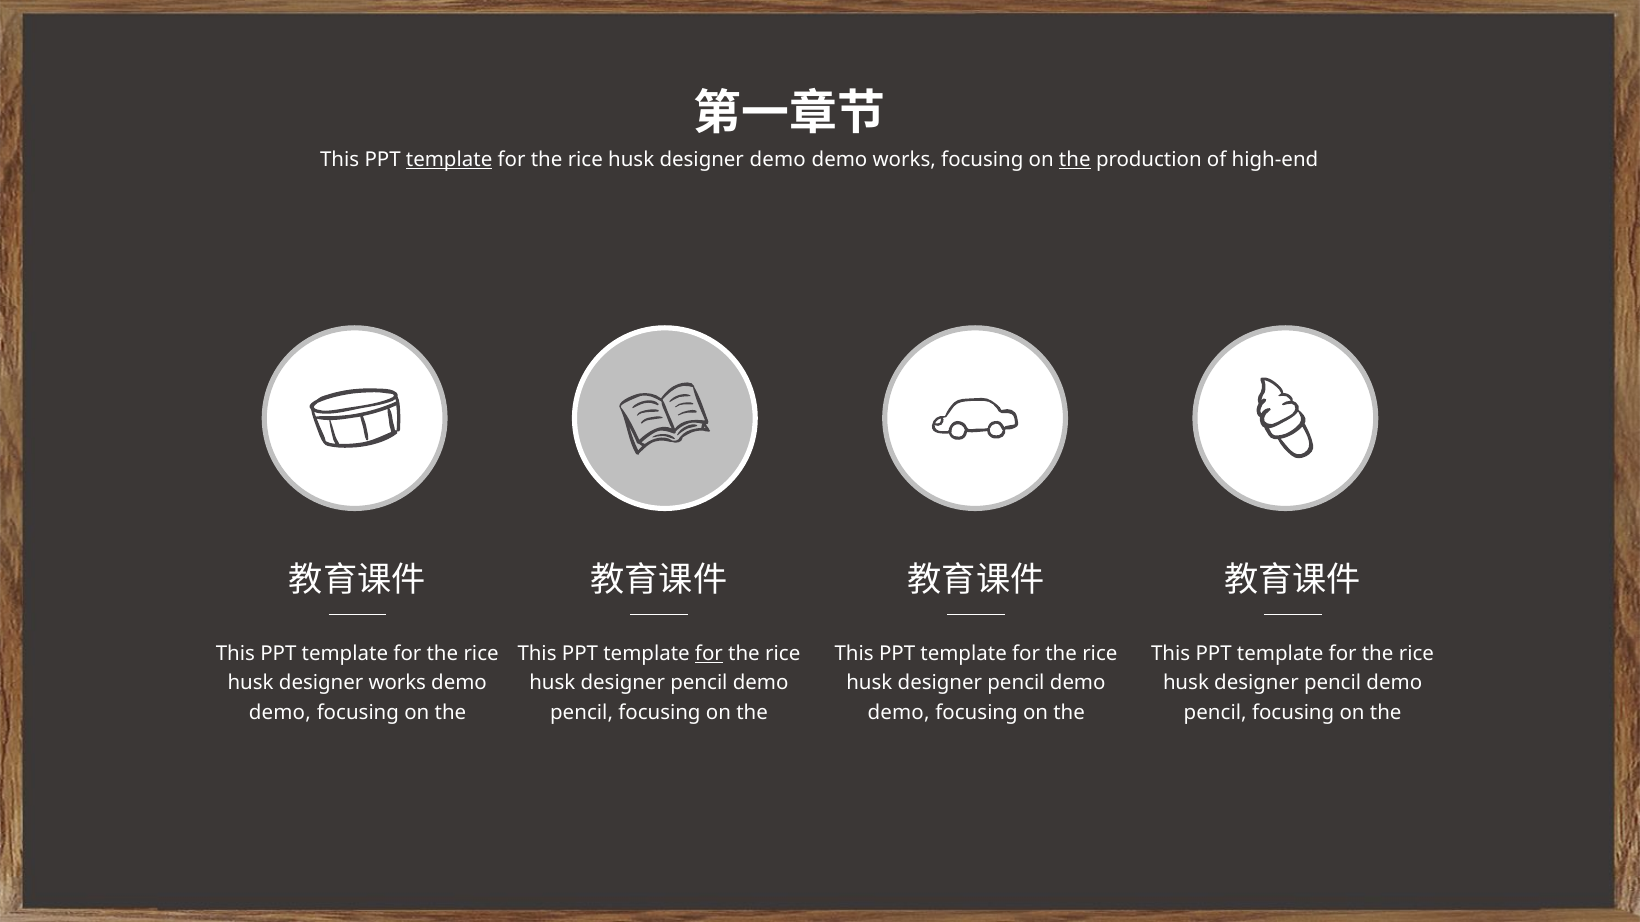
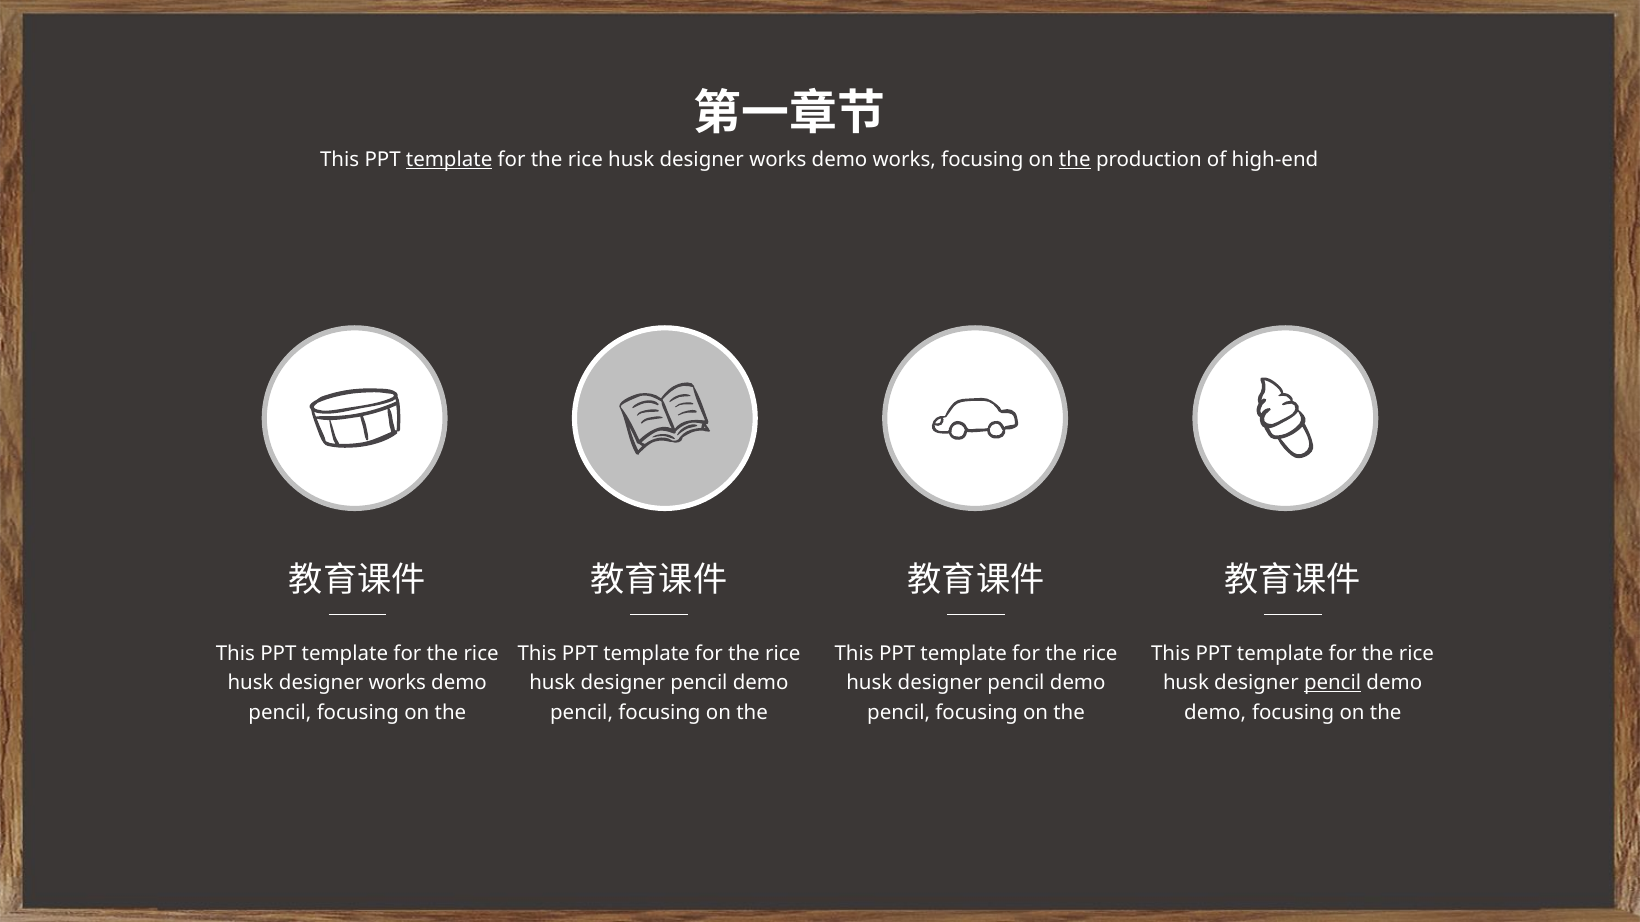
demo: demo -> works (778, 159)
for underline: present -> none (709, 654)
pencil underline: none -> present (1333, 683)
demo: demo -> pencil (280, 713)
demo: demo -> pencil (899, 713)
pencil: pencil -> demo (1215, 713)
